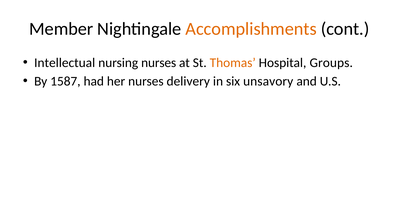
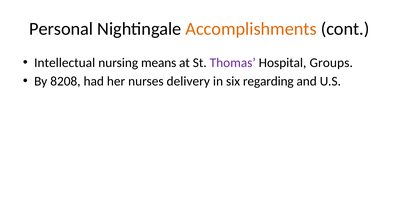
Member: Member -> Personal (61, 29)
nursing nurses: nurses -> means (159, 63)
Thomas colour: orange -> purple (233, 63)
1587: 1587 -> 8208 (65, 81)
unsavory: unsavory -> regarding (268, 81)
